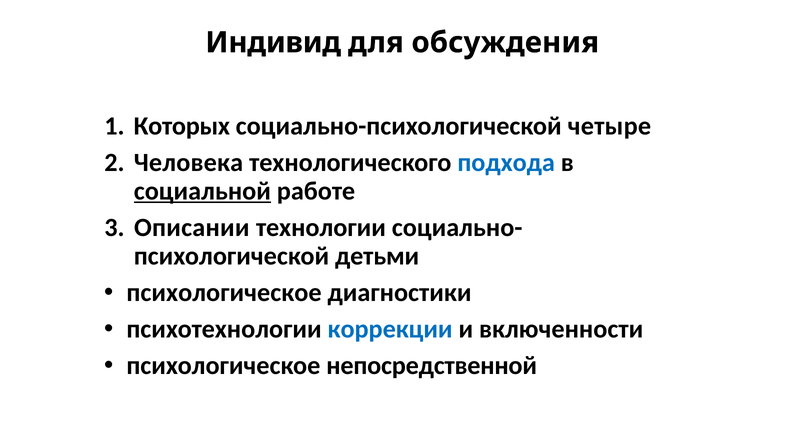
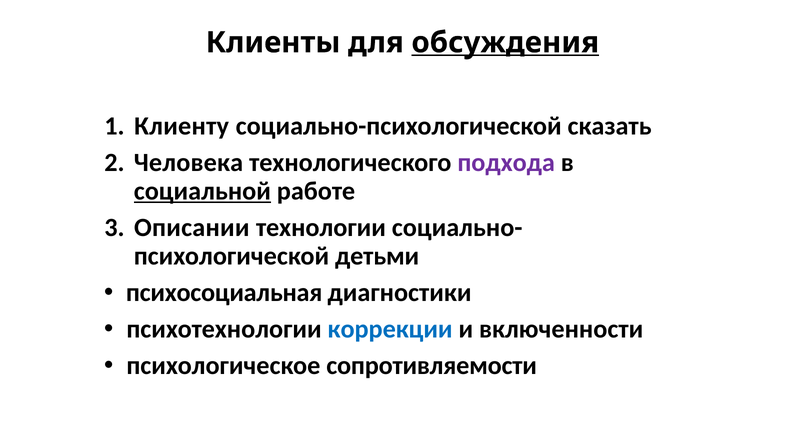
Индивид: Индивид -> Клиенты (273, 43)
обсуждения underline: none -> present (505, 43)
Которых: Которых -> Клиенту (182, 126)
четыре: четыре -> сказать (610, 126)
подхода colour: blue -> purple (506, 163)
психологическое: психологическое -> психосоциальная (224, 292)
непосредственной: непосредственной -> сопротивляемости (432, 365)
